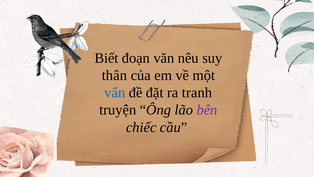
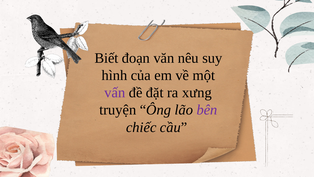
thân: thân -> hình (114, 75)
vấn colour: blue -> purple (115, 92)
tranh: tranh -> xưng (197, 92)
